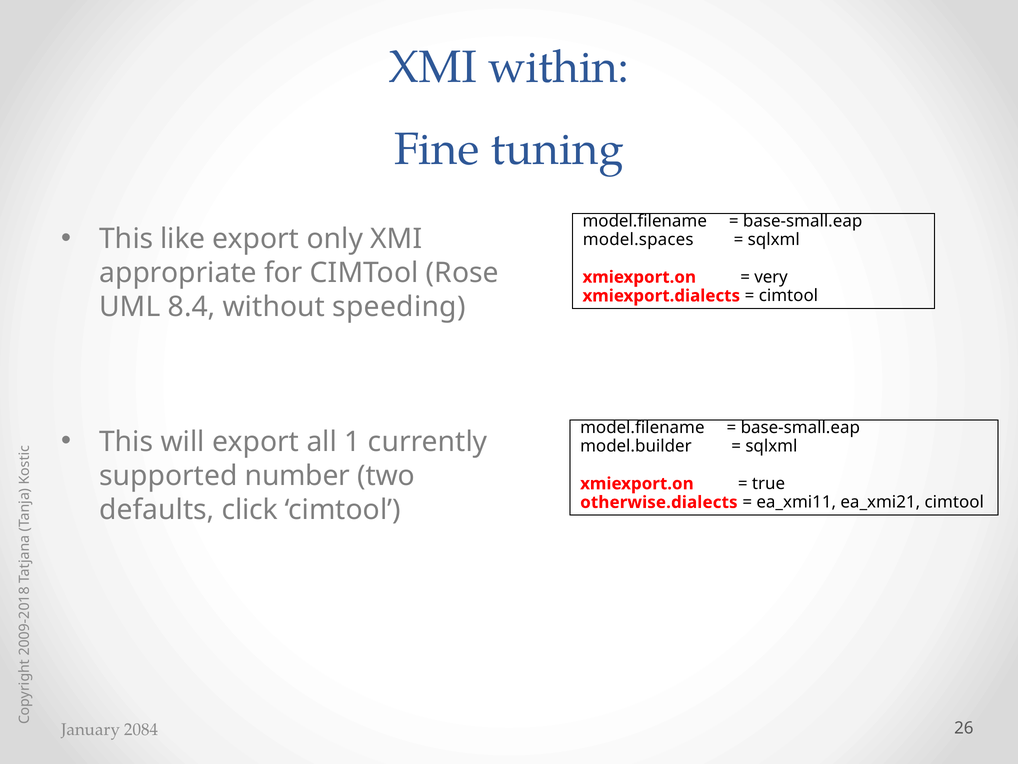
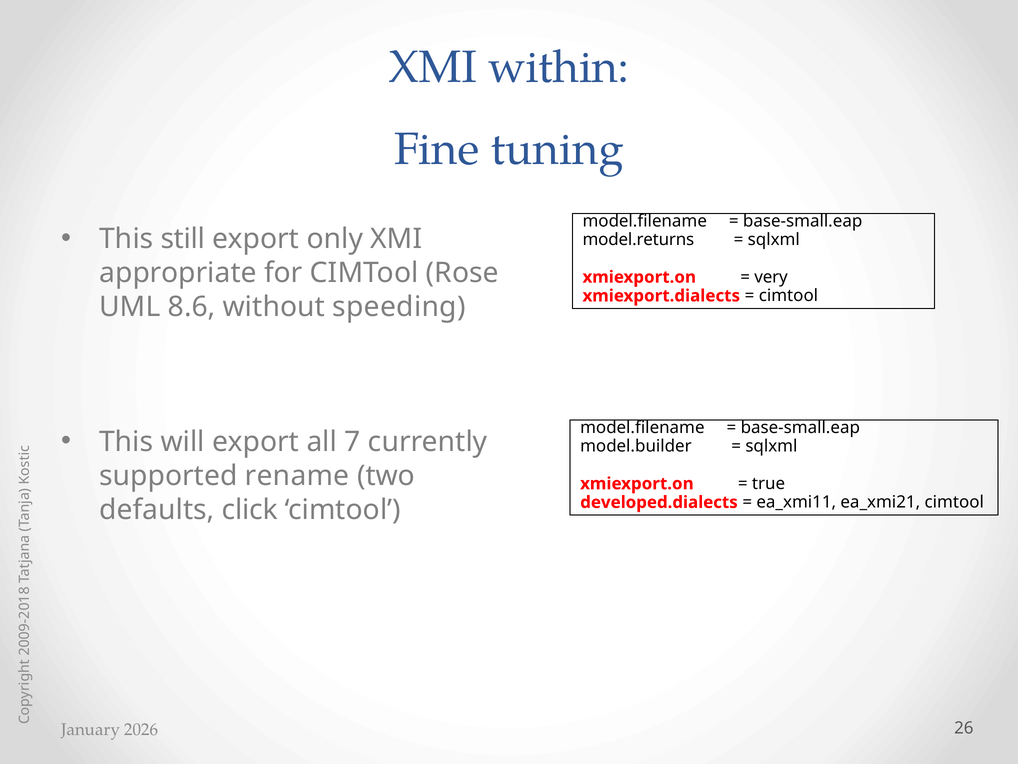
like: like -> still (183, 239)
model.spaces: model.spaces -> model.returns (638, 240)
8.4: 8.4 -> 8.6 (192, 307)
all 1: 1 -> 7 (352, 441)
number: number -> rename (297, 475)
otherwise.dialects: otherwise.dialects -> developed.dialects (659, 502)
2084: 2084 -> 2026 (141, 729)
